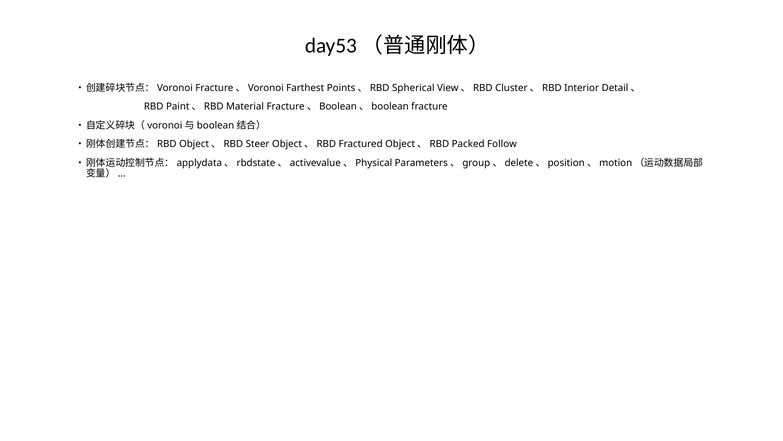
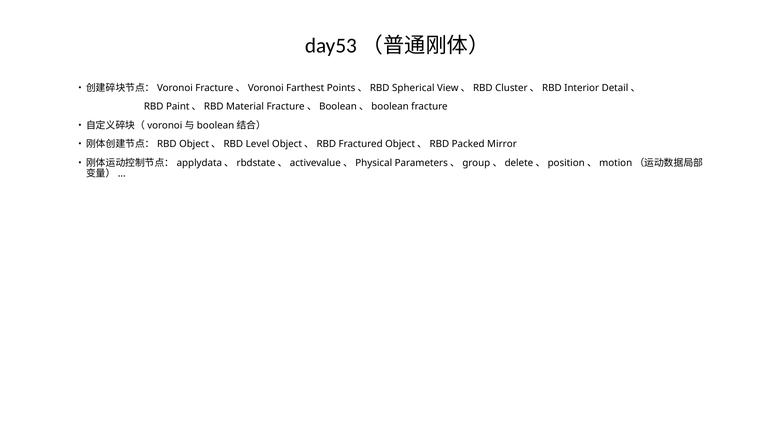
Steer: Steer -> Level (258, 144)
Follow: Follow -> Mirror (502, 144)
